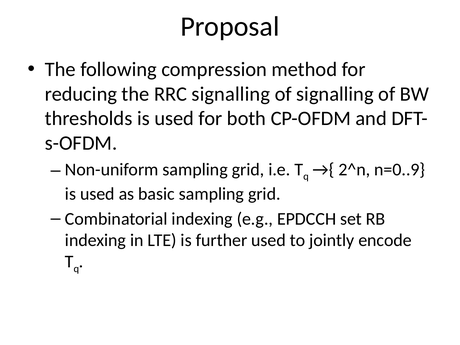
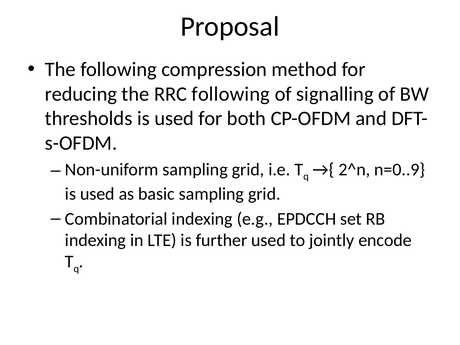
RRC signalling: signalling -> following (231, 94)
